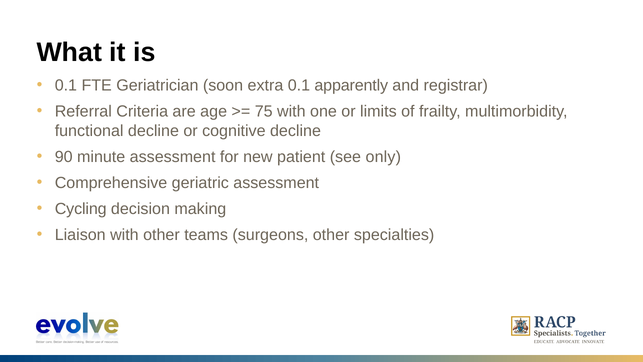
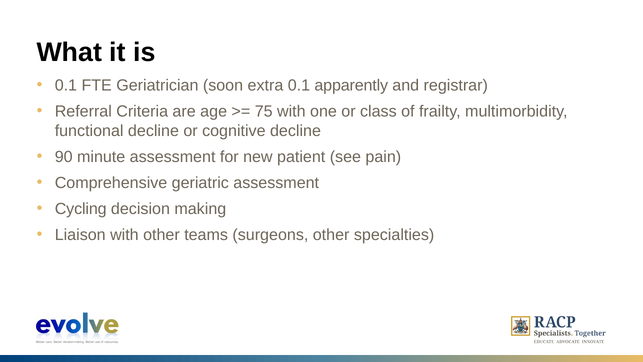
limits: limits -> class (378, 111)
only: only -> pain (383, 157)
